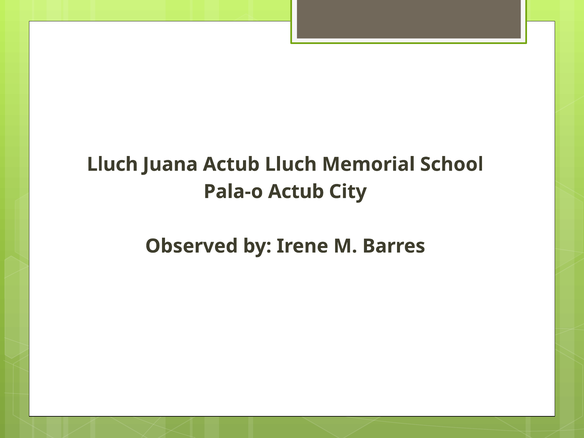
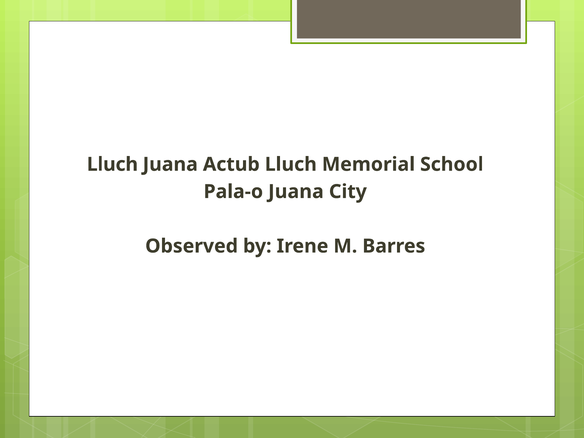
Pala-o Actub: Actub -> Juana (296, 192)
